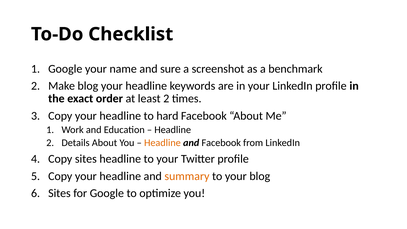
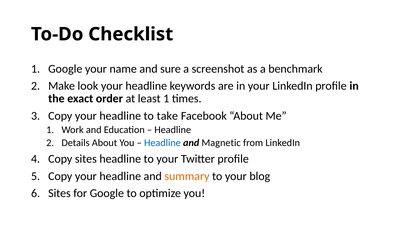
Make blog: blog -> look (88, 86)
least 2: 2 -> 1 (166, 99)
hard: hard -> take (167, 116)
Headline colour: orange -> blue (162, 143)
and Facebook: Facebook -> Magnetic (221, 143)
